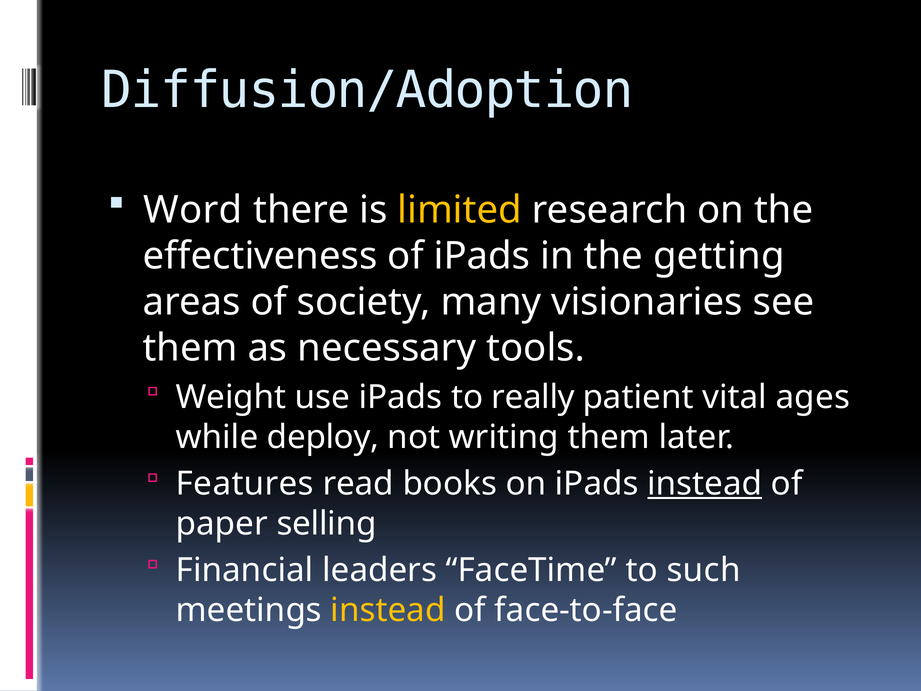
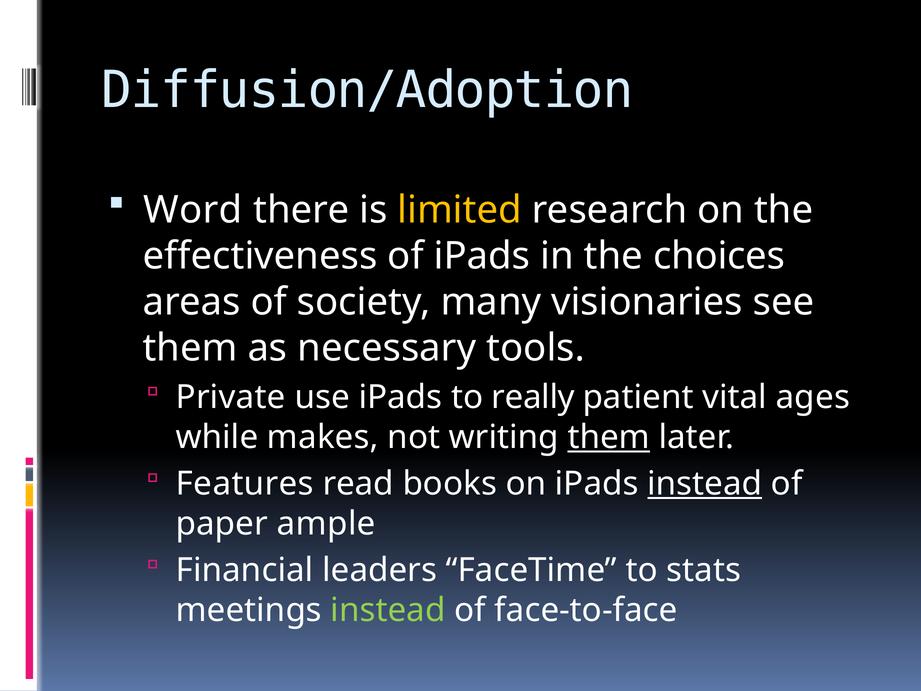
getting: getting -> choices (719, 256)
Weight: Weight -> Private (231, 397)
deploy: deploy -> makes (323, 437)
them underline: none -> present (609, 437)
selling: selling -> ample (326, 524)
such: such -> stats (704, 570)
instead colour: yellow -> light green (388, 610)
